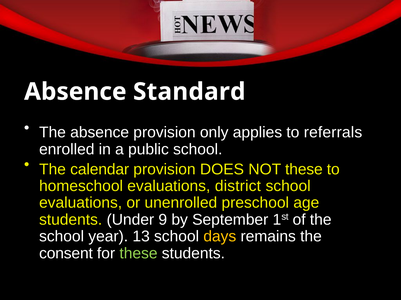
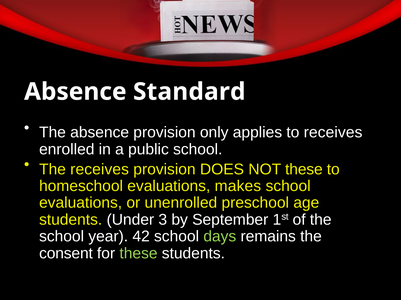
to referrals: referrals -> receives (333, 133)
The calendar: calendar -> receives (100, 170)
district: district -> makes (238, 186)
9: 9 -> 3 (163, 220)
13: 13 -> 42 (141, 237)
days colour: yellow -> light green (220, 237)
